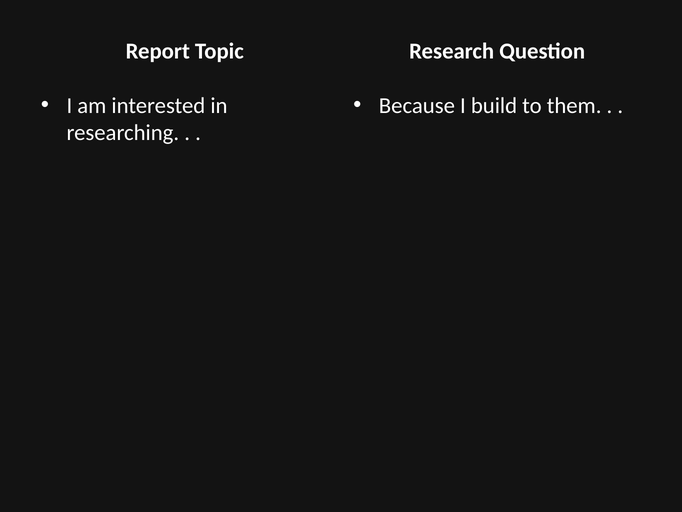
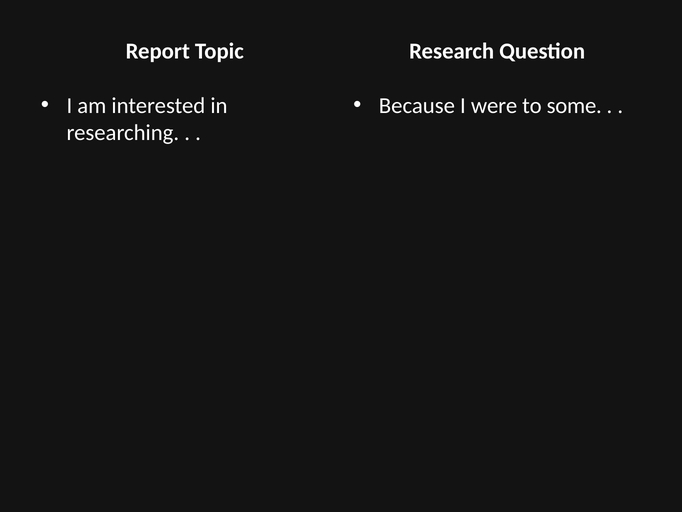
build: build -> were (494, 105)
them: them -> some (574, 105)
